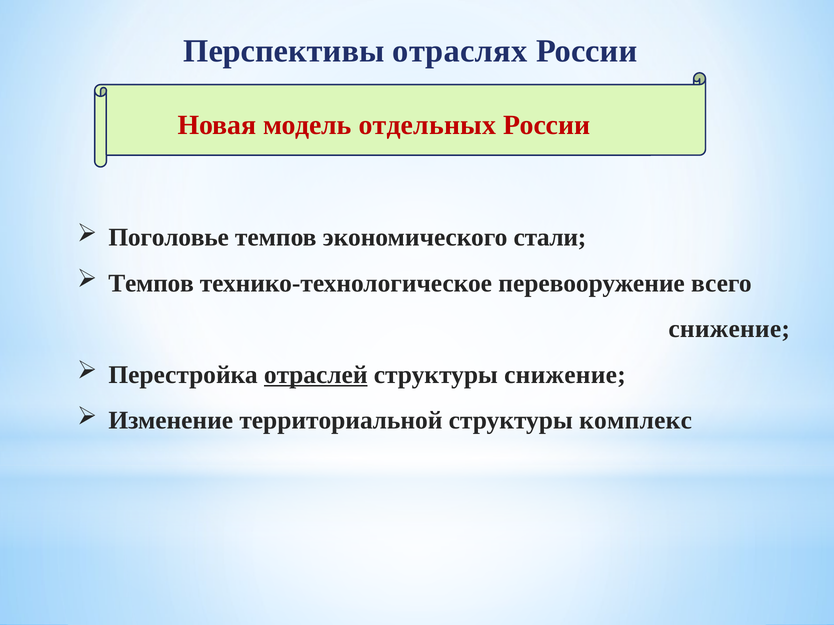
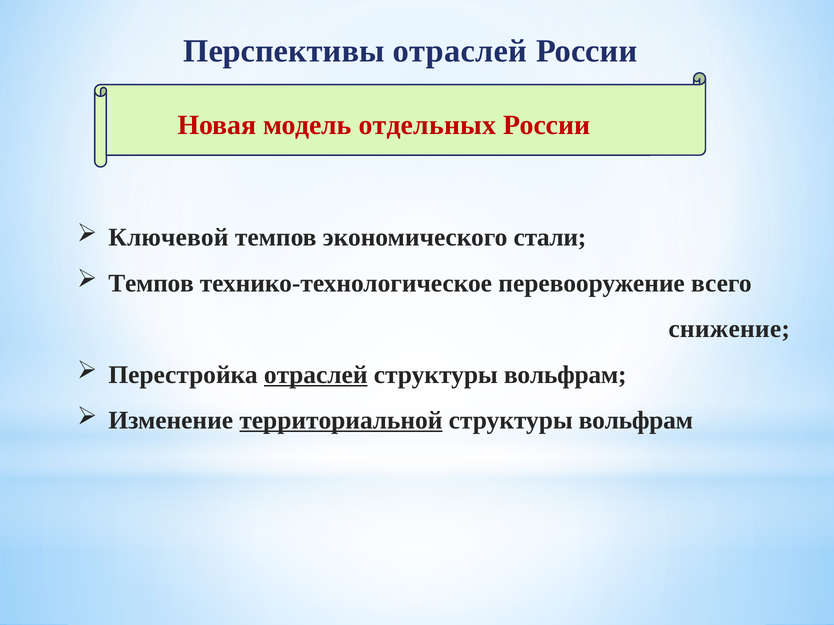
Перспективы отраслях: отраслях -> отраслей (460, 51)
Поголовье: Поголовье -> Ключевой (168, 238)
снижение: снижение -> вольфрам (565, 375)
территориальной underline: none -> present (341, 421)
комплекс: комплекс -> вольфрам (636, 421)
